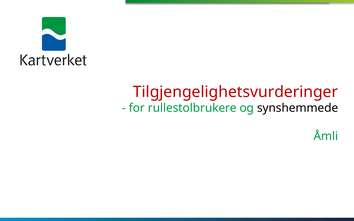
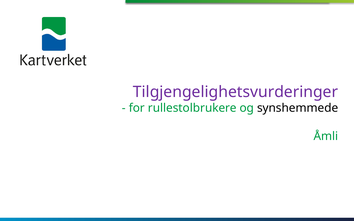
Tilgjengelighetsvurderinger colour: red -> purple (235, 92)
